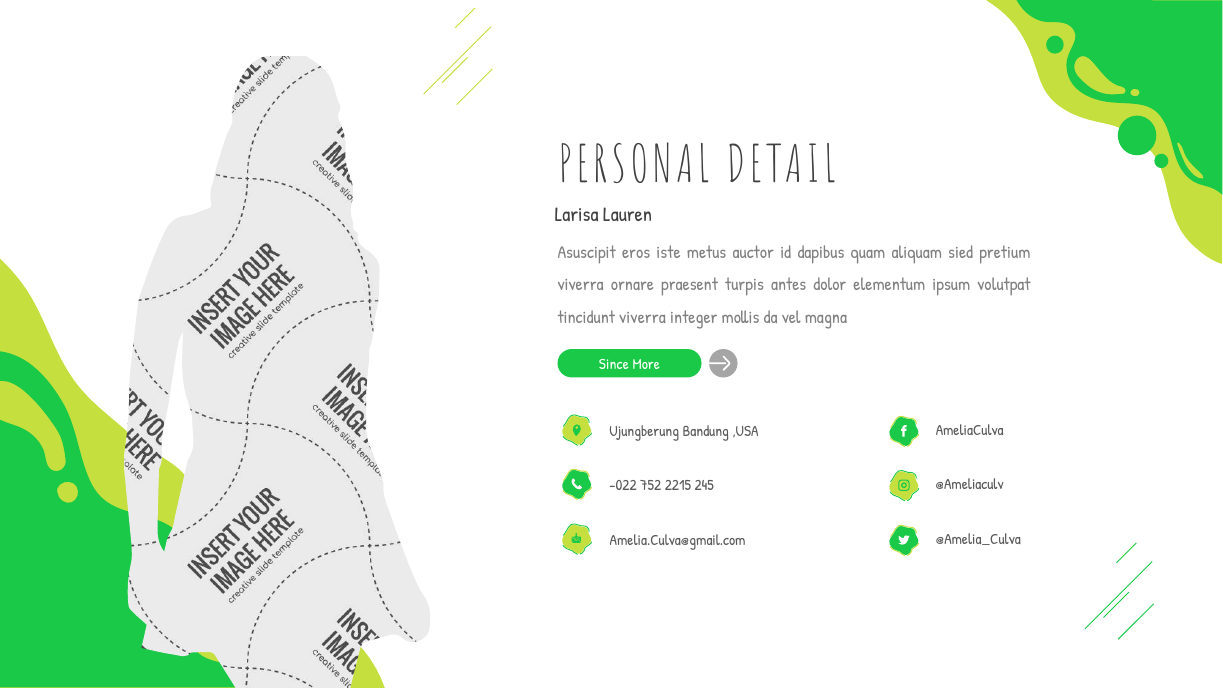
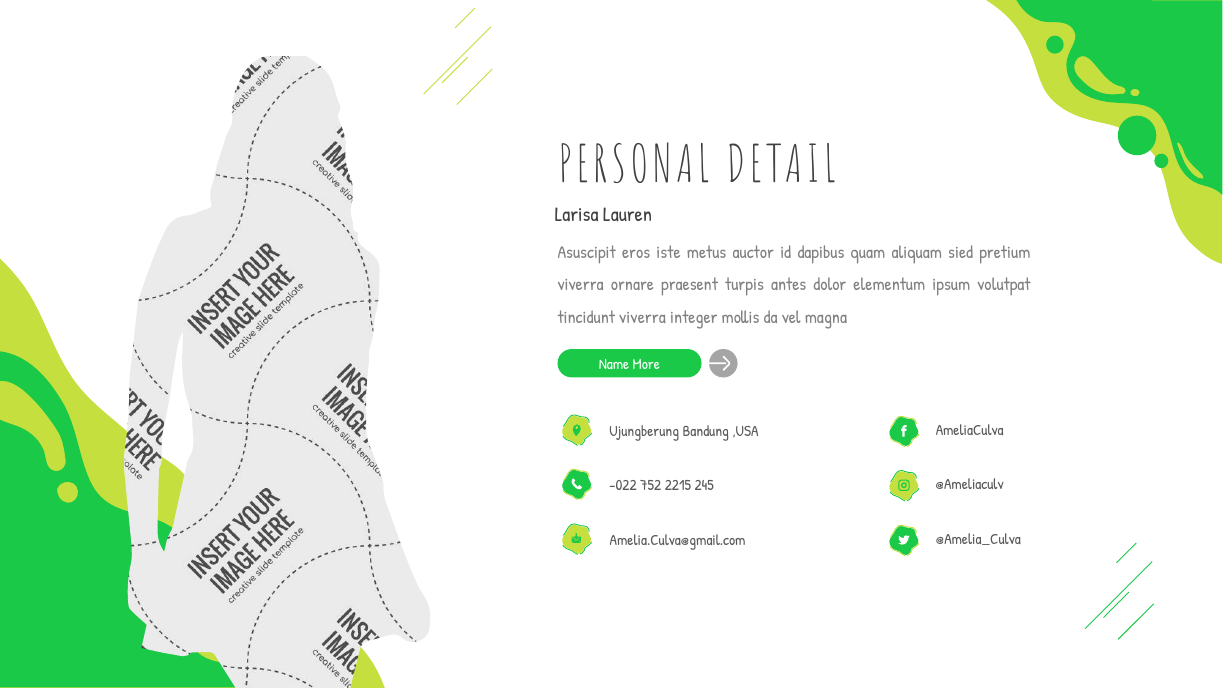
Since: Since -> Name (614, 364)
